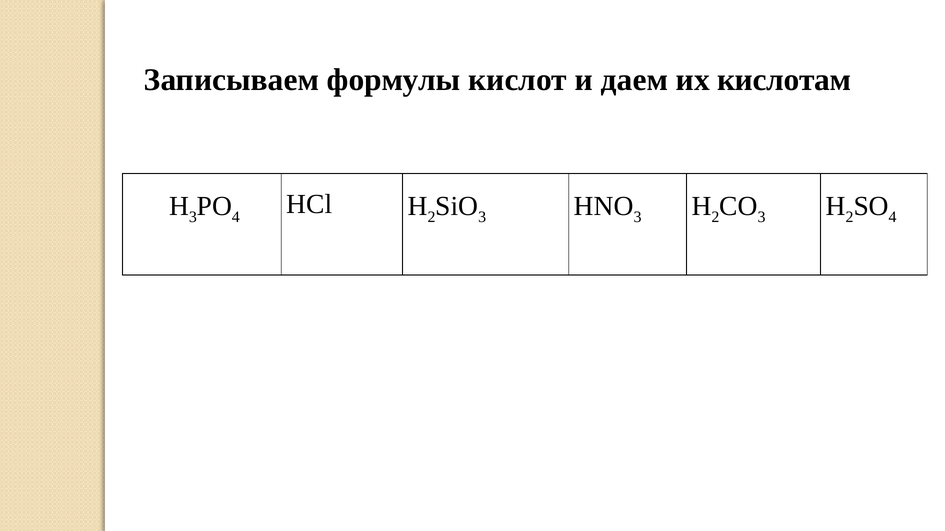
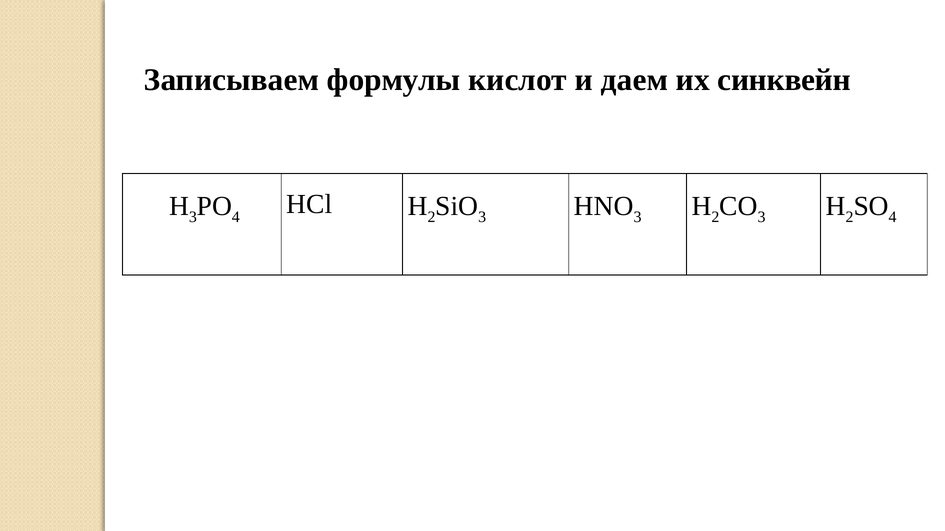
кислотам: кислотам -> синквейн (784, 80)
